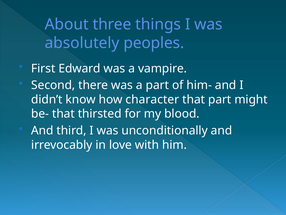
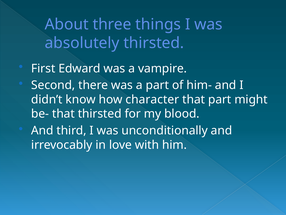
absolutely peoples: peoples -> thirsted (154, 43)
